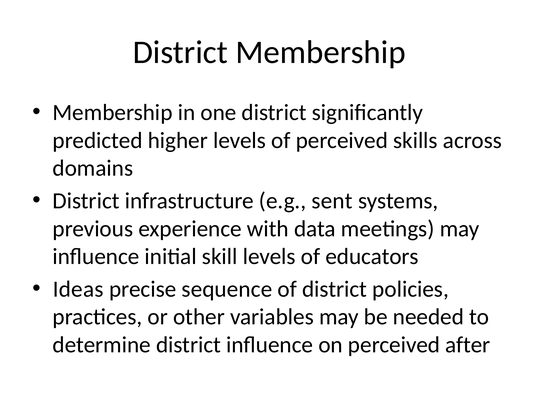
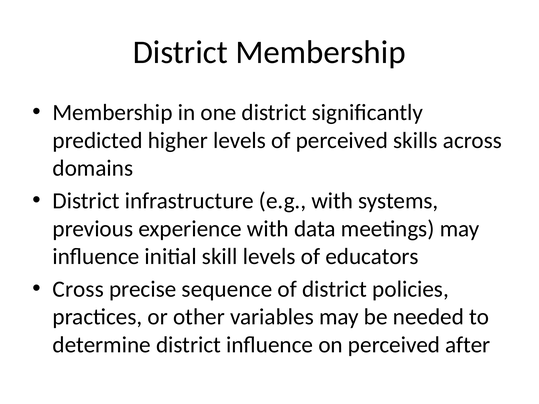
e.g sent: sent -> with (332, 201)
Ideas: Ideas -> Cross (78, 289)
